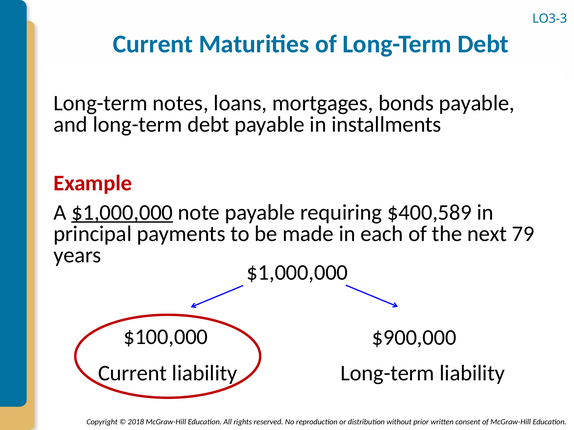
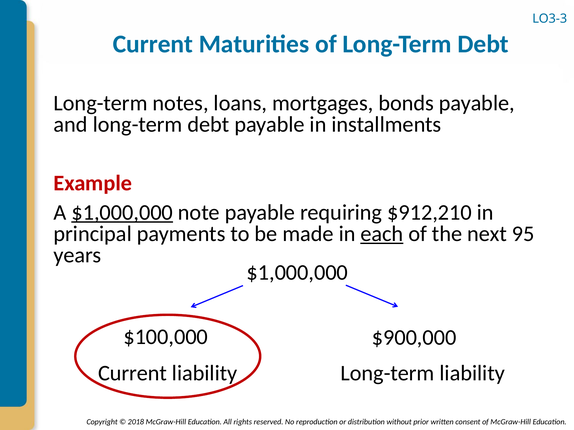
$400,589: $400,589 -> $912,210 (430, 213)
each underline: none -> present (382, 234)
79: 79 -> 95 (523, 234)
